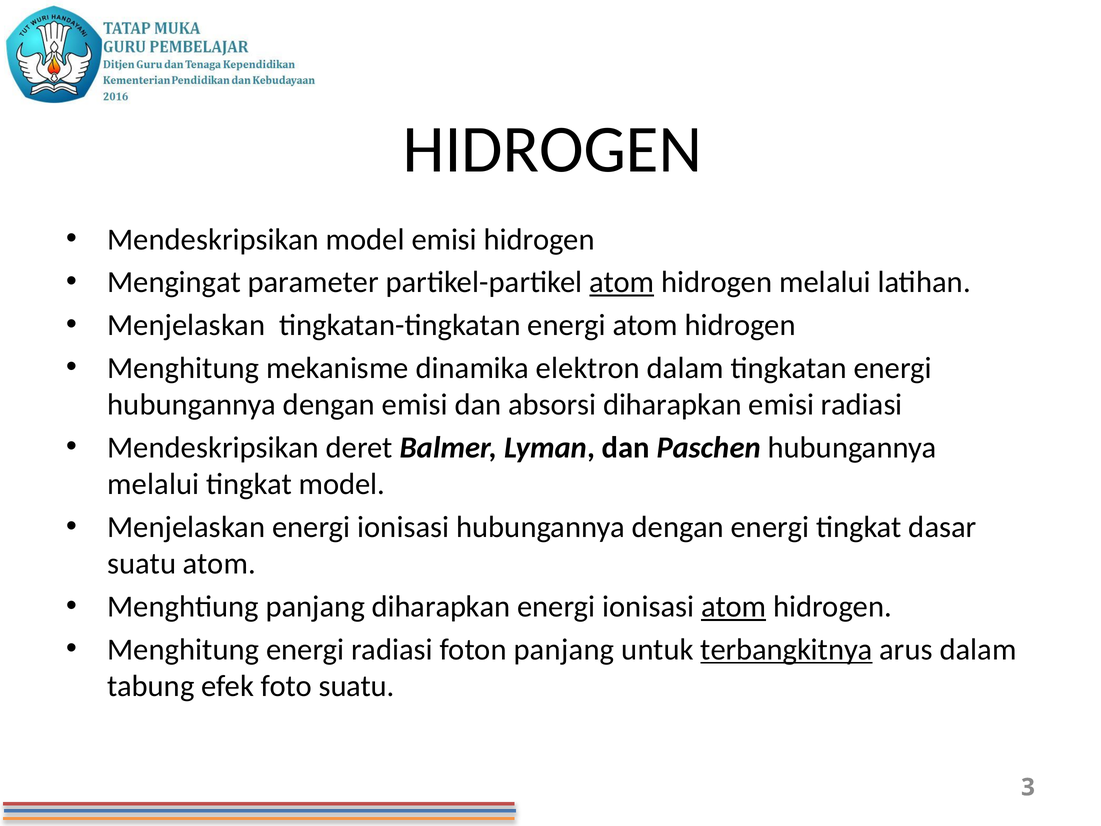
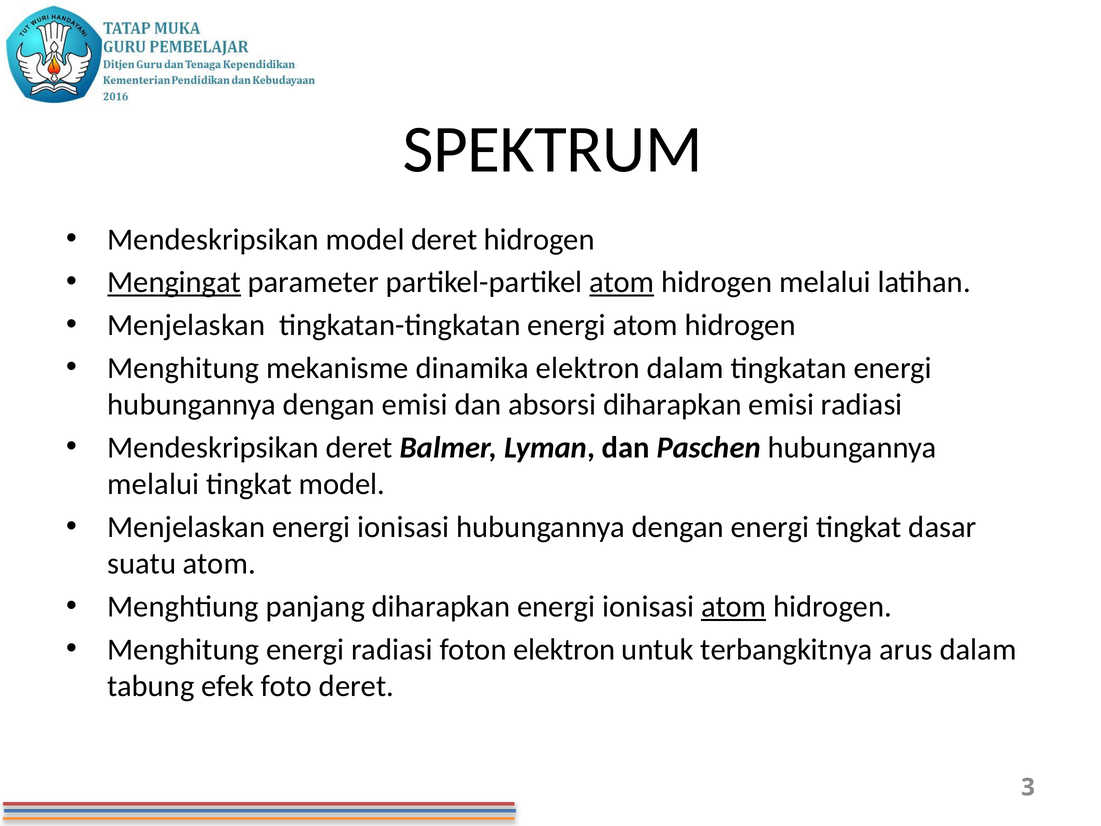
HIDROGEN: HIDROGEN -> SPEKTRUM (553, 149)
model emisi: emisi -> deret (444, 239)
Mengingat underline: none -> present (174, 282)
foton panjang: panjang -> elektron (564, 649)
terbangkitnya underline: present -> none (786, 649)
foto suatu: suatu -> deret (357, 686)
